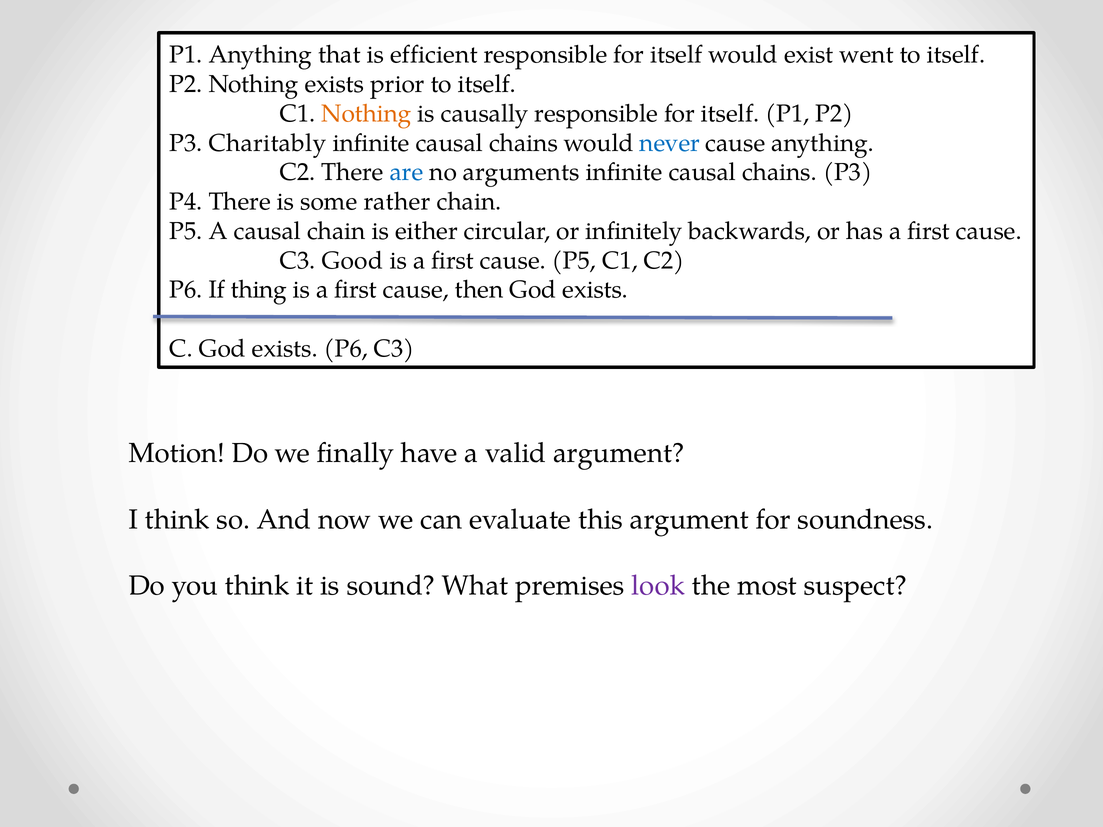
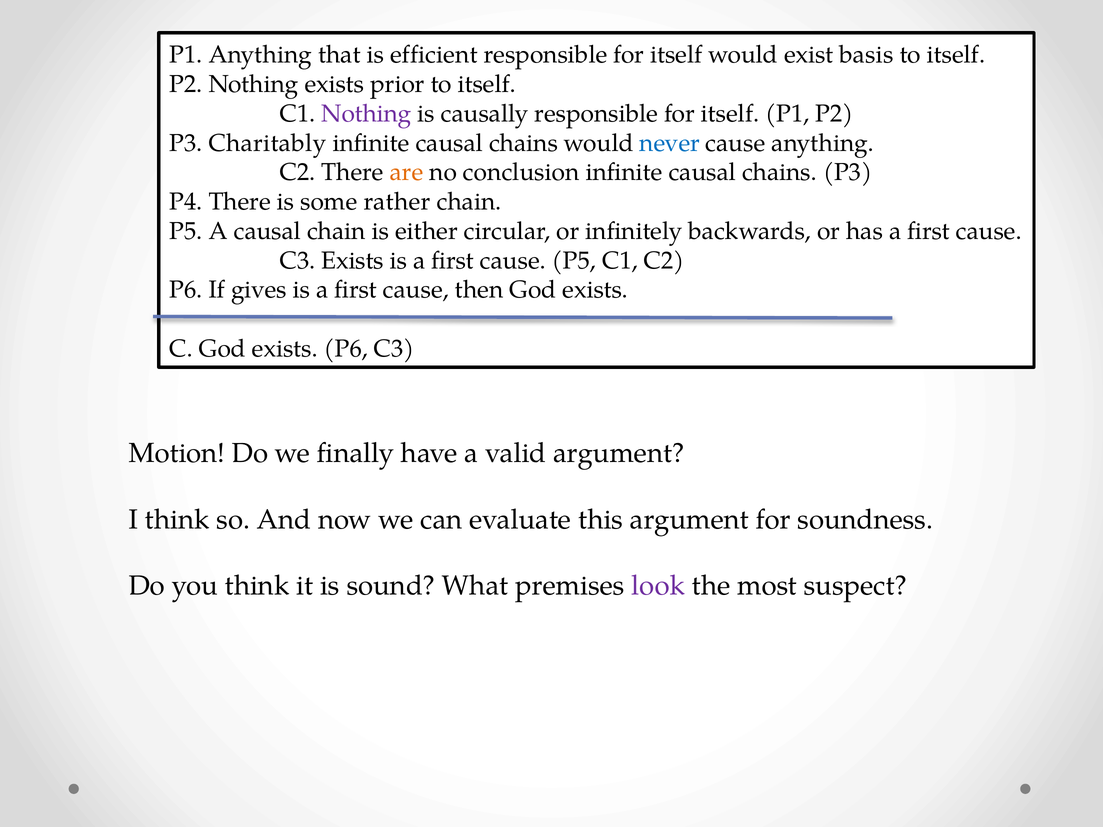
went: went -> basis (866, 55)
Nothing colour: orange -> purple (366, 114)
are colour: blue -> orange (407, 172)
arguments: arguments -> conclusion (521, 172)
C3 Good: Good -> Exists (353, 261)
thing: thing -> gives (259, 290)
